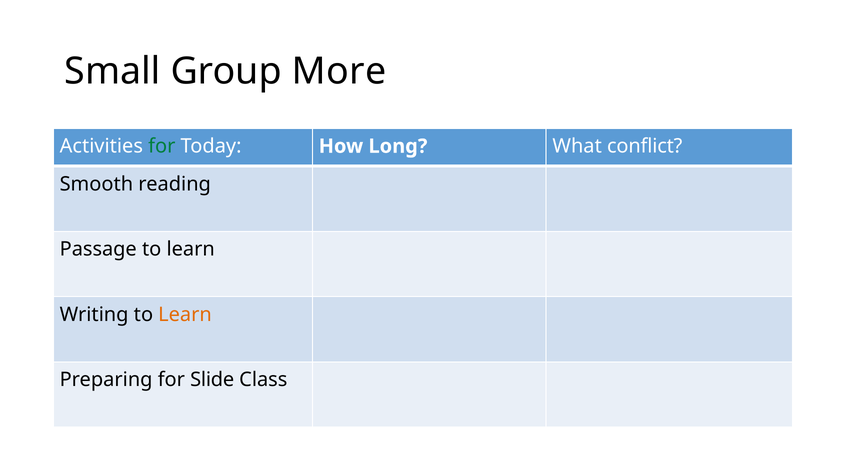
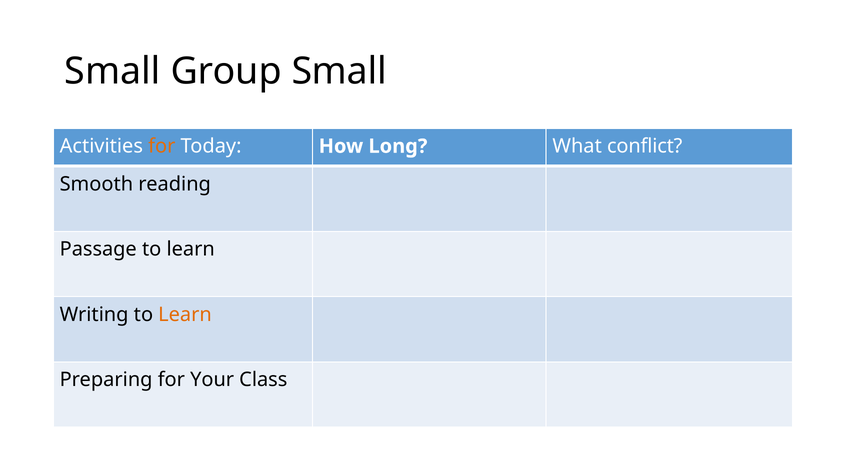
Group More: More -> Small (339, 71)
for colour: green -> orange (162, 146)
Slide: Slide -> Your (212, 380)
